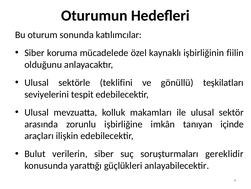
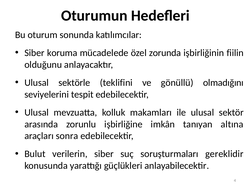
kaynaklı: kaynaklı -> zorunda (165, 53)
teşkilatları: teşkilatları -> olmadığını (223, 82)
içinde: içinde -> altına (232, 124)
ilişkin: ilişkin -> sonra (67, 135)
